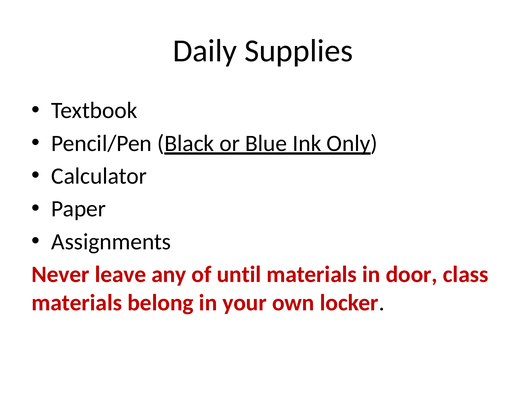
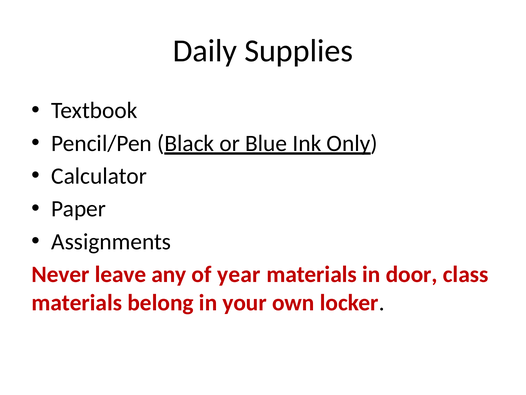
until: until -> year (239, 274)
